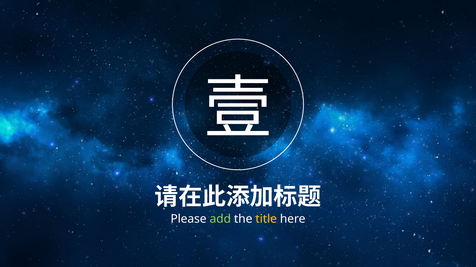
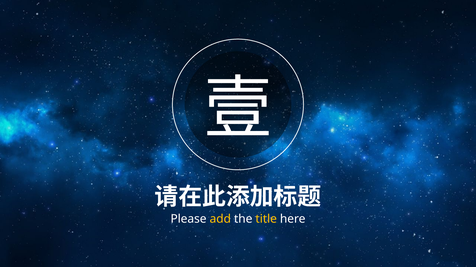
add colour: light green -> yellow (220, 220)
